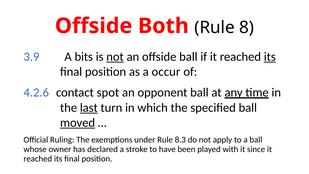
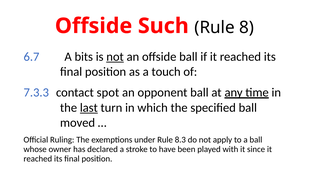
Both: Both -> Such (163, 26)
3.9: 3.9 -> 6.7 (31, 57)
its underline: present -> none (270, 57)
occur: occur -> touch (166, 72)
4.2.6: 4.2.6 -> 7.3.3 (36, 92)
moved underline: present -> none (78, 123)
